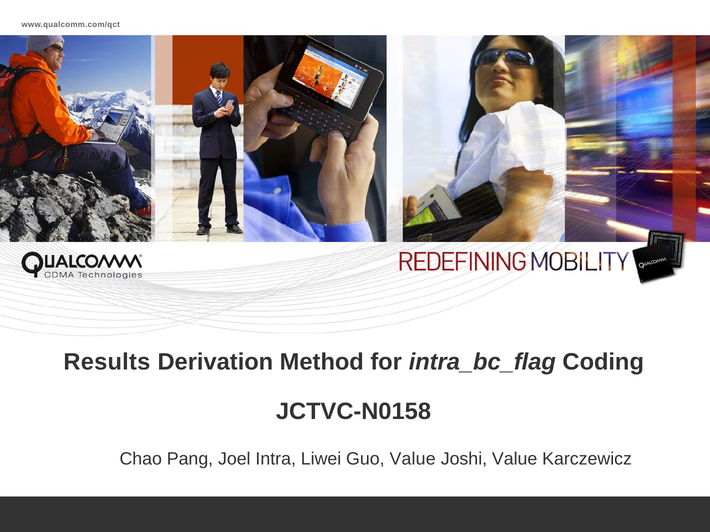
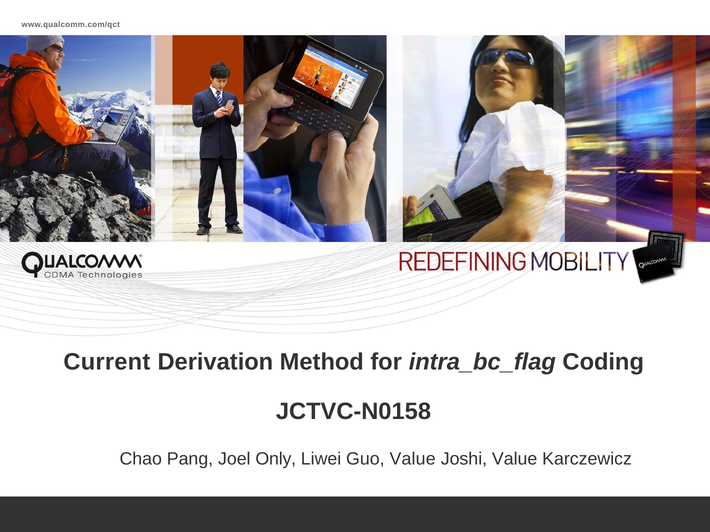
Results: Results -> Current (107, 363)
Intra: Intra -> Only (276, 459)
